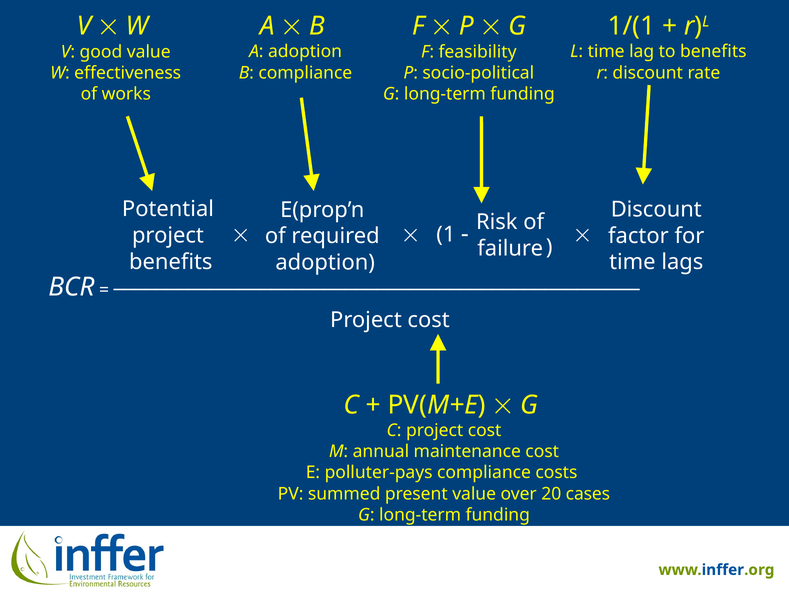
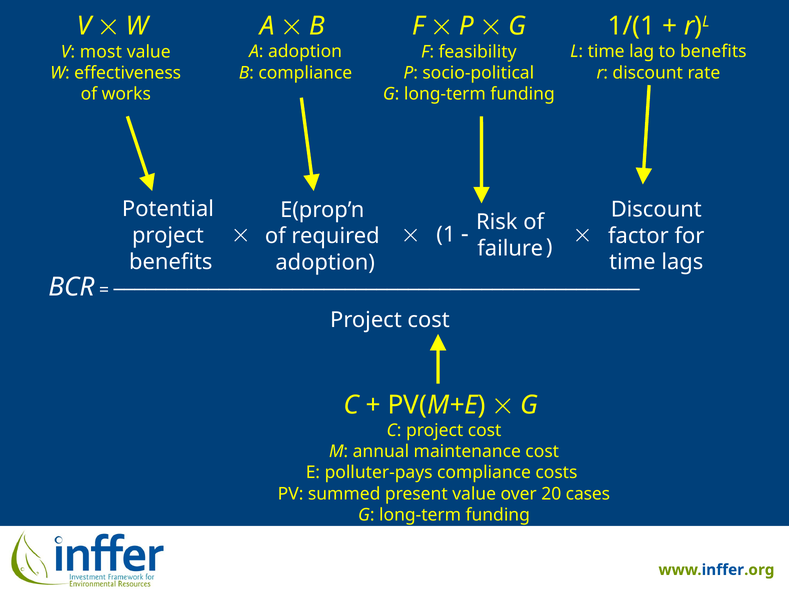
good: good -> most (101, 52)
